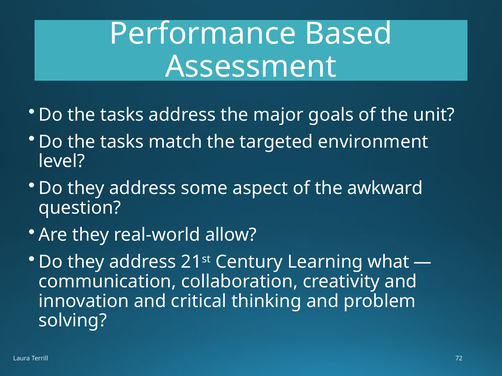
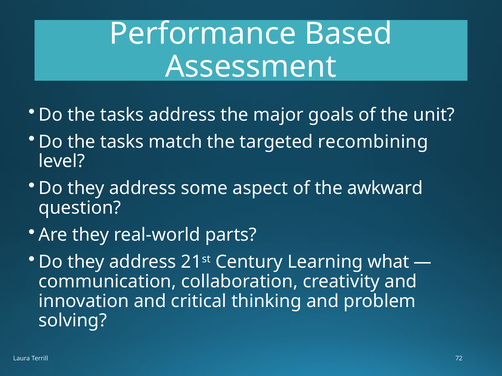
environment: environment -> recombining (373, 142)
allow: allow -> parts (231, 235)
